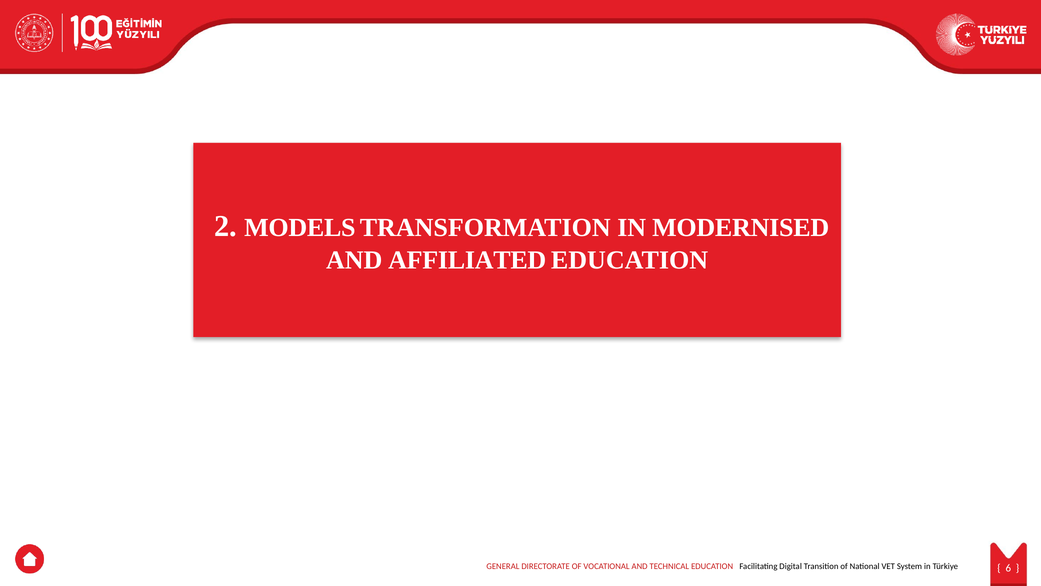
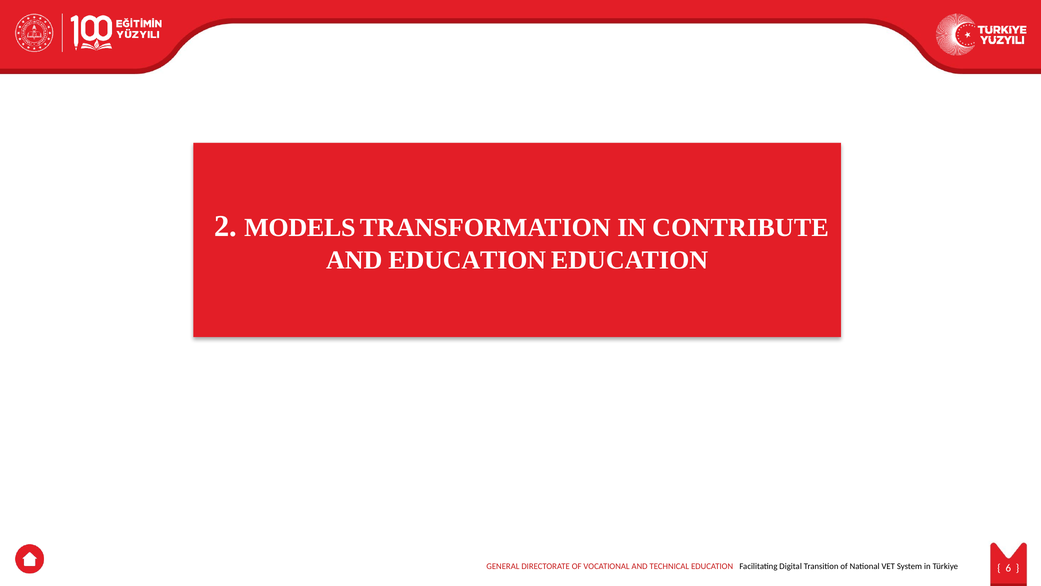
MODERNISED: MODERNISED -> CONTRIBUTE (740, 228)
AND AFFILIATED: AFFILIATED -> EDUCATION (467, 260)
